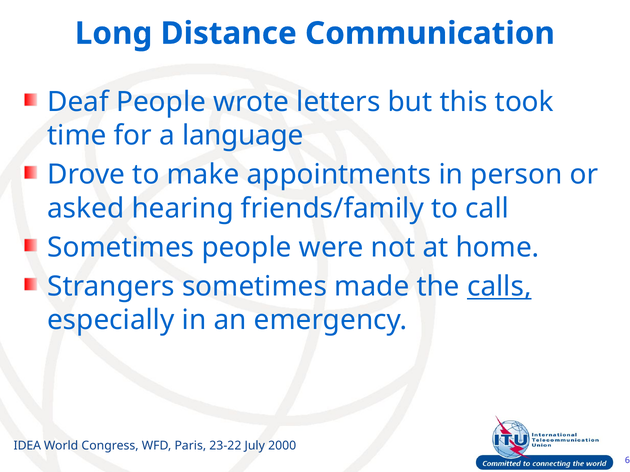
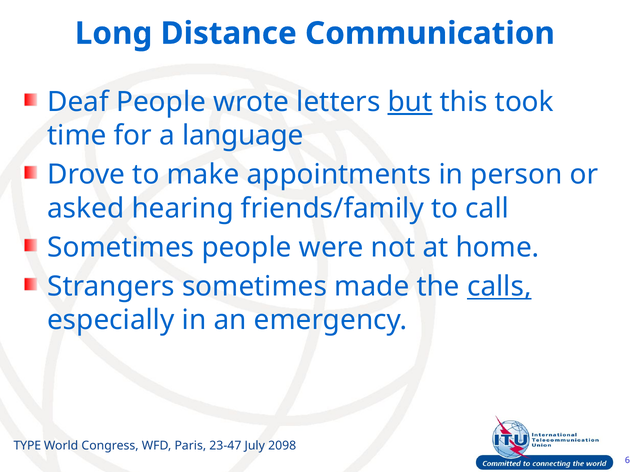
but underline: none -> present (410, 102)
IDEA: IDEA -> TYPE (27, 446)
23-22: 23-22 -> 23-47 (225, 446)
2000: 2000 -> 2098 (282, 446)
